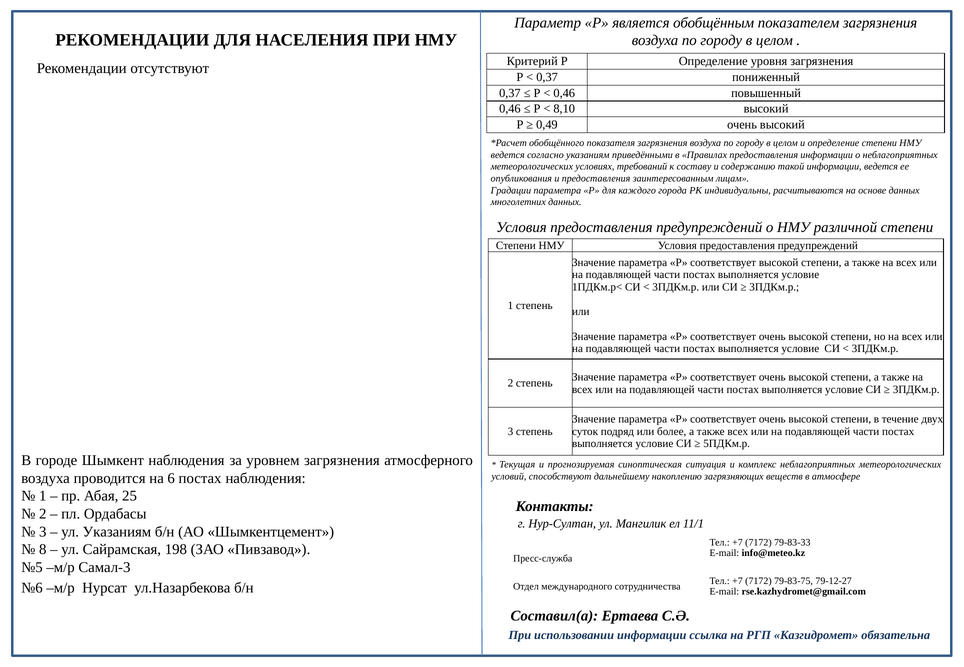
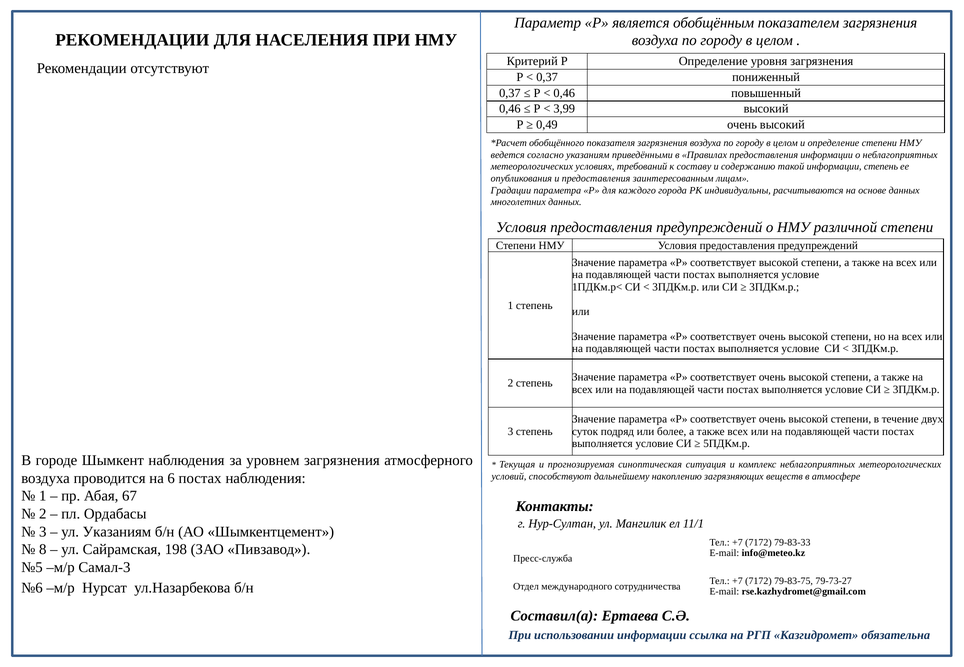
8,10: 8,10 -> 3,99 (564, 109)
информации ведется: ведется -> степень (881, 167)
25: 25 -> 67 (130, 496)
79-12-27: 79-12-27 -> 79-73-27 (834, 581)
